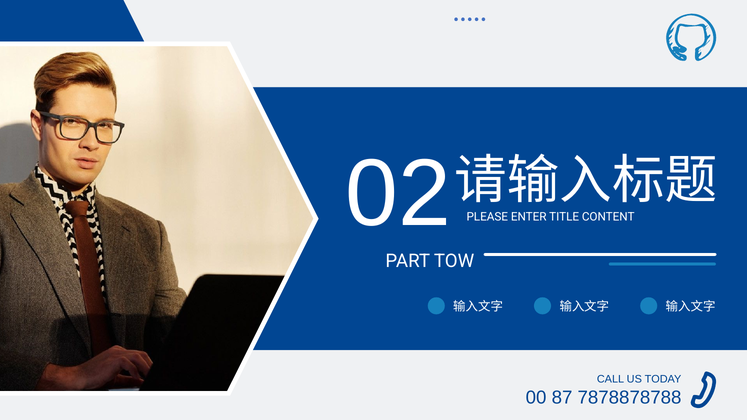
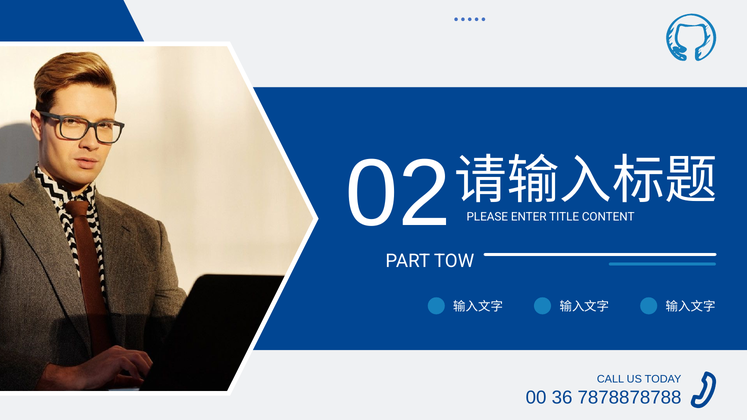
87: 87 -> 36 (562, 398)
